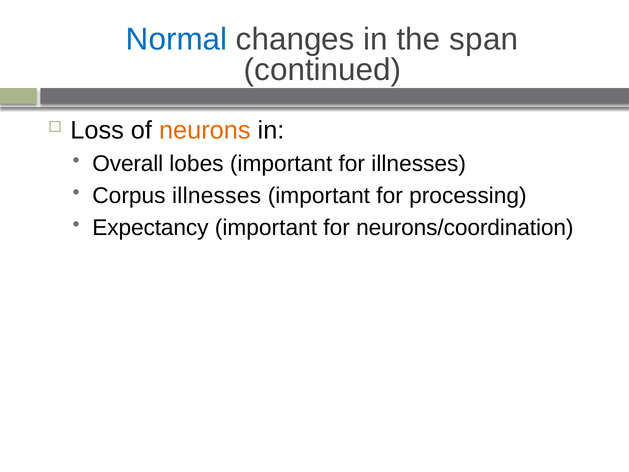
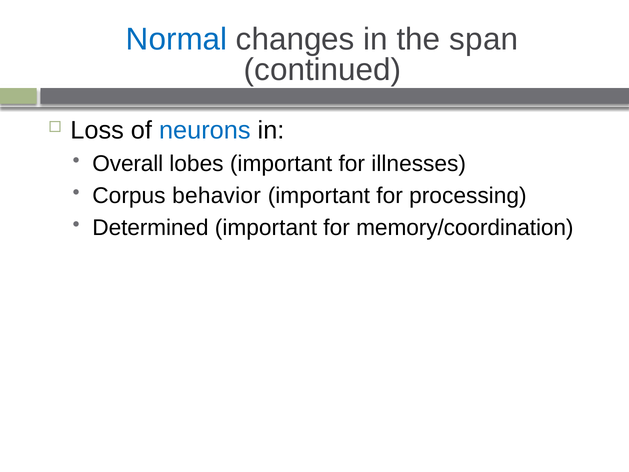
neurons colour: orange -> blue (205, 130)
Corpus illnesses: illnesses -> behavior (217, 196)
Expectancy: Expectancy -> Determined (150, 228)
neurons/coordination: neurons/coordination -> memory/coordination (465, 228)
